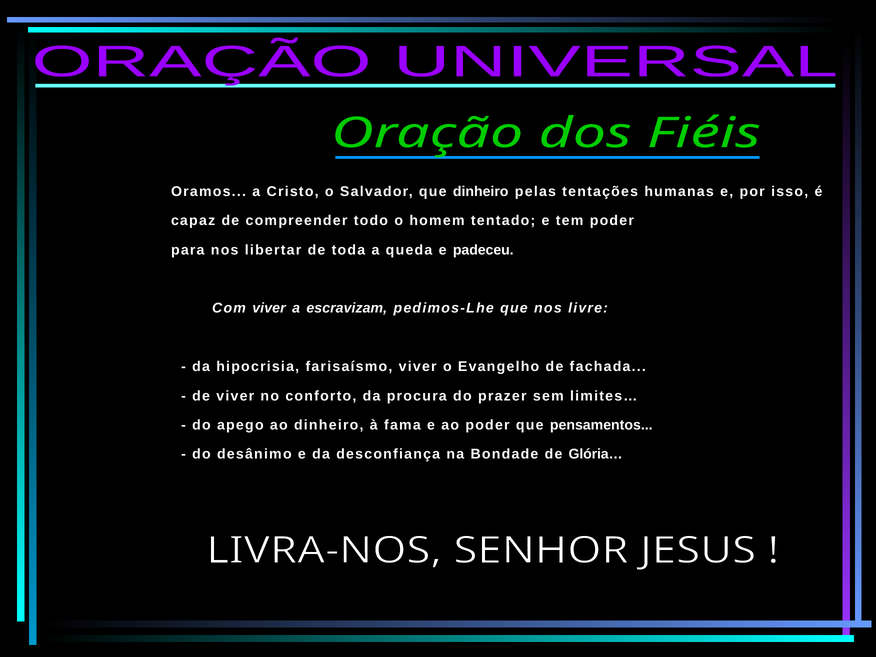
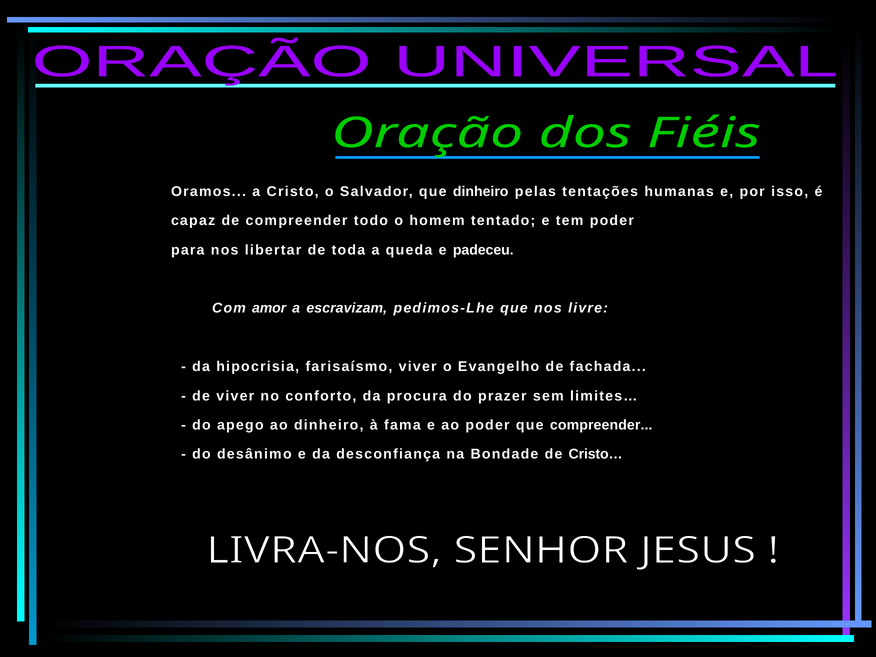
Com viver: viver -> amor (269, 308)
que pensamentos: pensamentos -> compreender (601, 425)
Glória…: Glória… -> Cristo… (596, 454)
